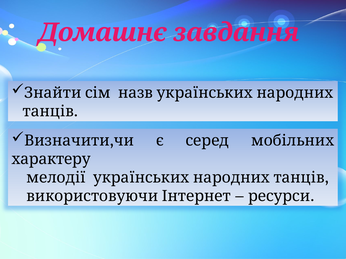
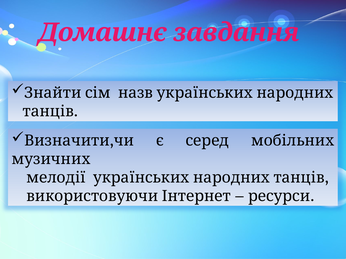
характеру: характеру -> музичних (51, 159)
